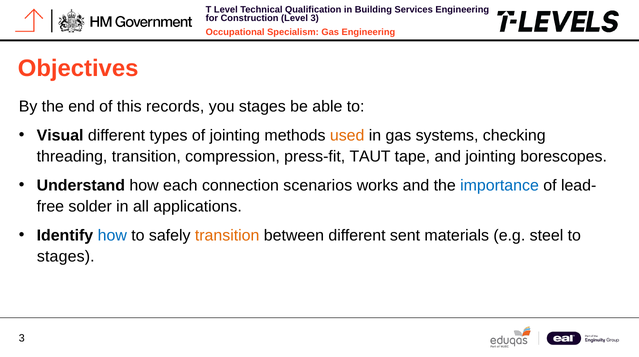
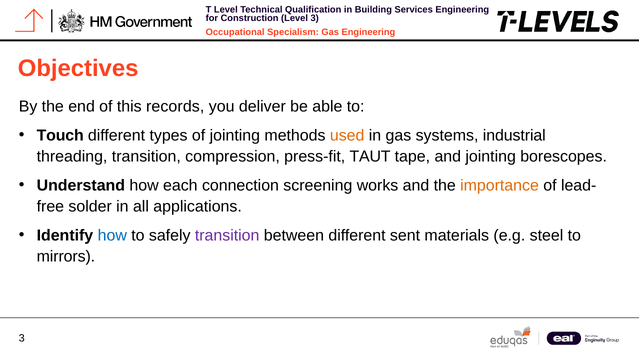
you stages: stages -> deliver (262, 107)
Visual: Visual -> Touch (60, 135)
checking: checking -> industrial (514, 135)
scenarios: scenarios -> screening (318, 185)
importance colour: blue -> orange (500, 185)
transition colour: orange -> purple (227, 235)
stages: stages -> mirrors (66, 256)
